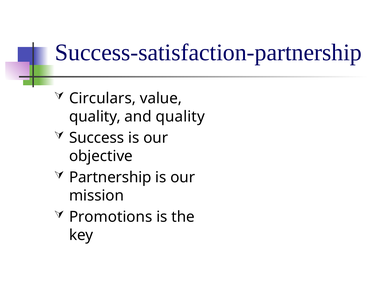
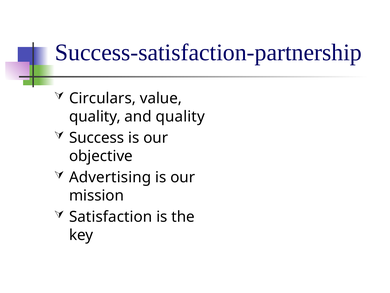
Partnership: Partnership -> Advertising (110, 177)
Promotions: Promotions -> Satisfaction (111, 217)
